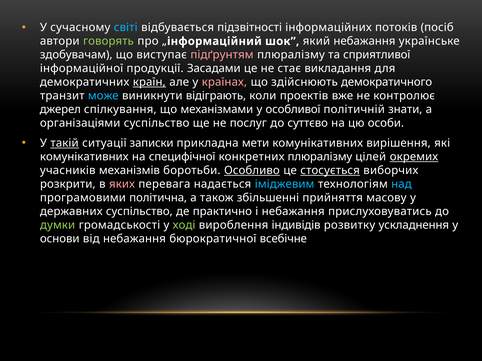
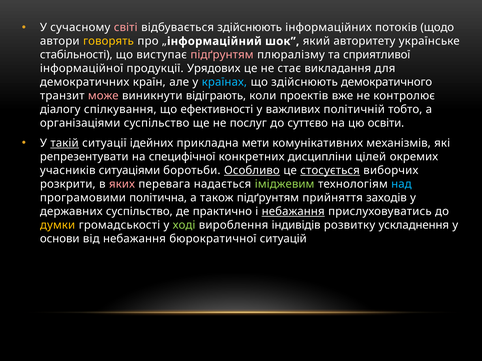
світі colour: light blue -> pink (126, 28)
відбувається підзвітності: підзвітності -> здійснюють (250, 28)
посіб: посіб -> щодо (437, 28)
говорять colour: light green -> yellow (109, 41)
який небажання: небажання -> авторитету (364, 41)
здобувачам: здобувачам -> стабільності (76, 55)
Засадами: Засадами -> Урядових (214, 69)
країн underline: present -> none (149, 82)
країнах colour: pink -> light blue (224, 82)
може colour: light blue -> pink (103, 96)
джерел: джерел -> діалогу (60, 110)
механізмами: механізмами -> ефективності (217, 110)
особливої: особливої -> важливих (293, 110)
знати: знати -> тобто (405, 110)
особи: особи -> освіти (386, 123)
записки: записки -> ідейних (152, 143)
вирішення: вирішення -> механізмів (399, 143)
комунікативних: комунікативних -> репрезентувати (84, 157)
конкретних плюралізму: плюралізму -> дисципліни (320, 157)
окремих underline: present -> none (414, 157)
механізмів: механізмів -> ситуаціями (129, 171)
іміджевим colour: light blue -> light green (285, 184)
також збільшенні: збільшенні -> підґрунтям (268, 198)
масову: масову -> заходів (386, 198)
небажання underline: none -> present (293, 212)
думки colour: light green -> yellow (58, 225)
всебічне: всебічне -> ситуацій (283, 239)
